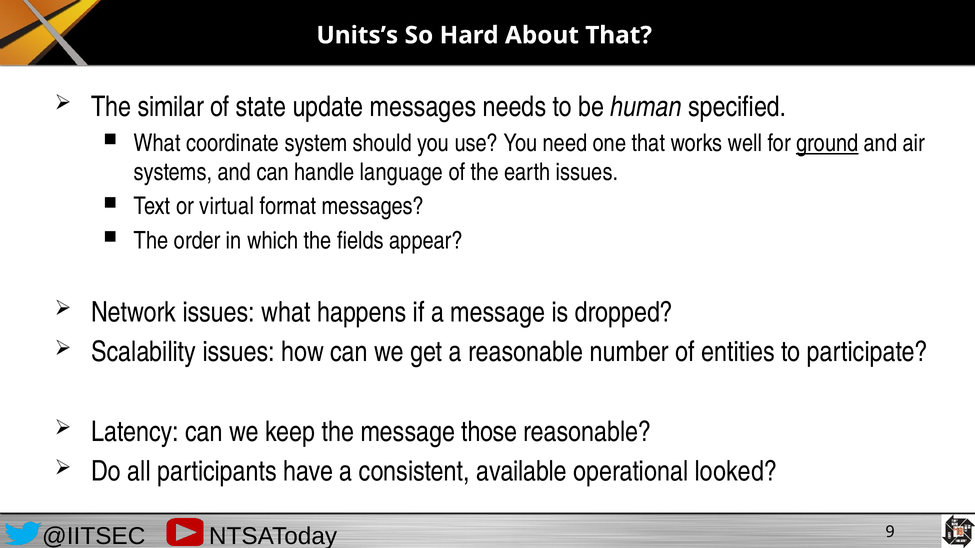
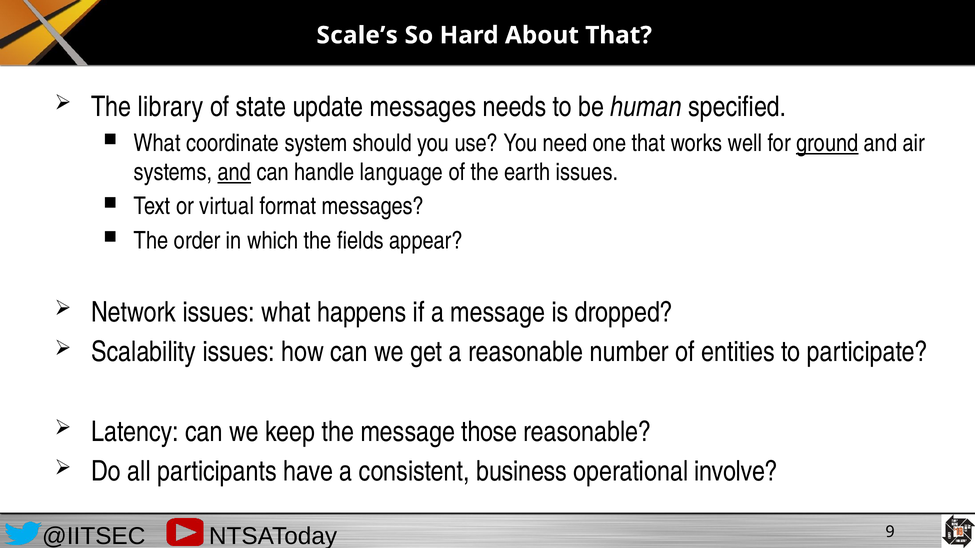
Units’s: Units’s -> Scale’s (357, 35)
similar: similar -> library (171, 107)
and underline: none -> present (234, 172)
available: available -> business (522, 472)
looked: looked -> involve (736, 472)
